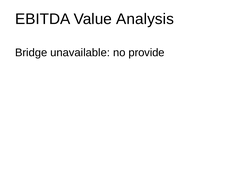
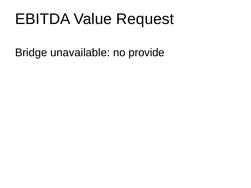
Analysis: Analysis -> Request (145, 19)
